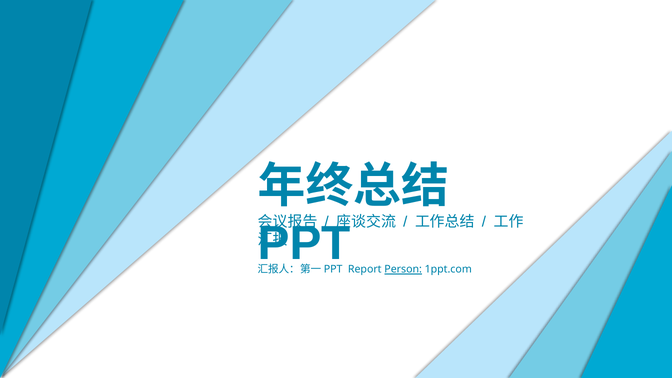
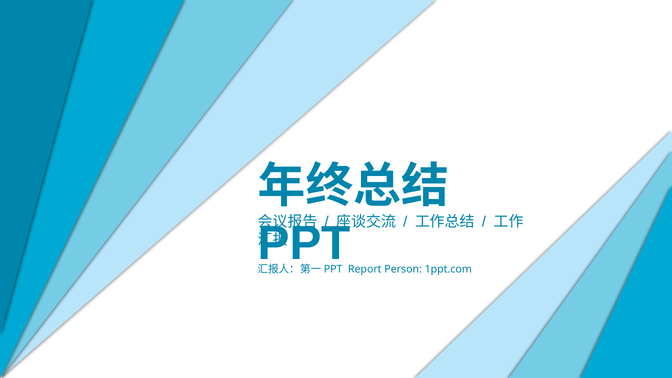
Person underline: present -> none (403, 269)
